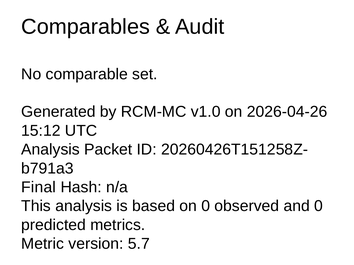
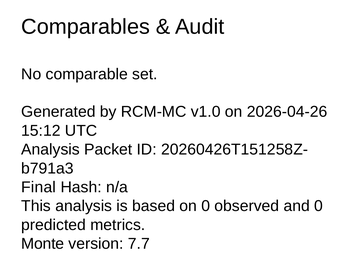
Metric: Metric -> Monte (43, 244)
5.7: 5.7 -> 7.7 (139, 244)
